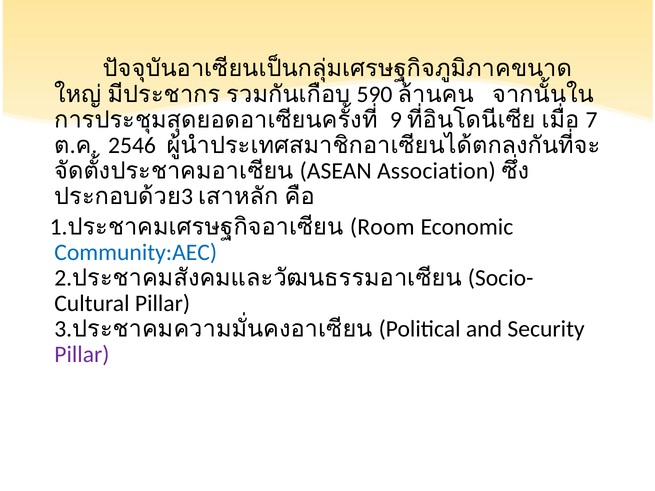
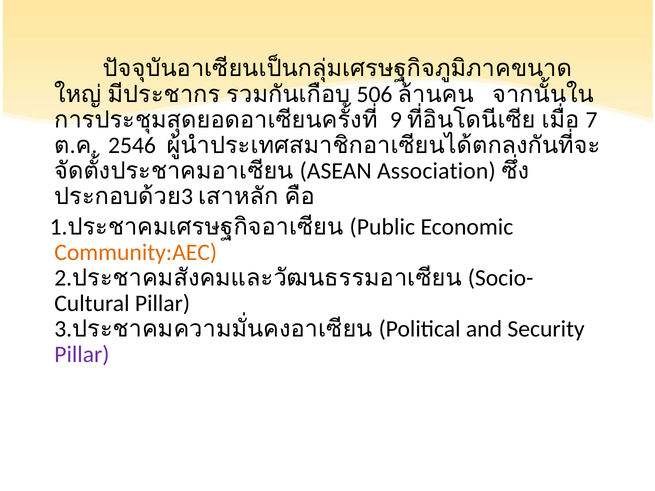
590: 590 -> 506 (375, 94)
Room: Room -> Public (382, 227)
Community:AEC colour: blue -> orange (136, 253)
